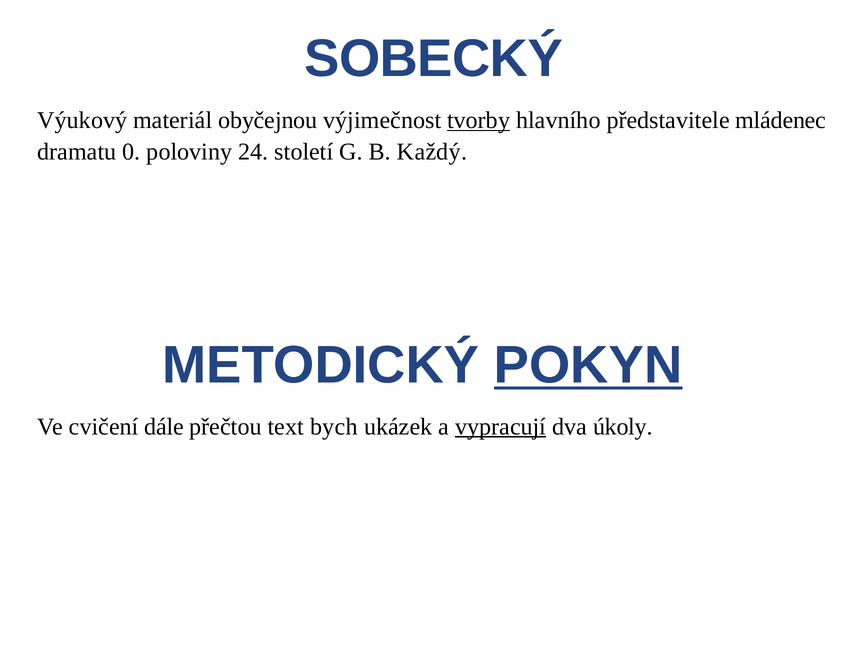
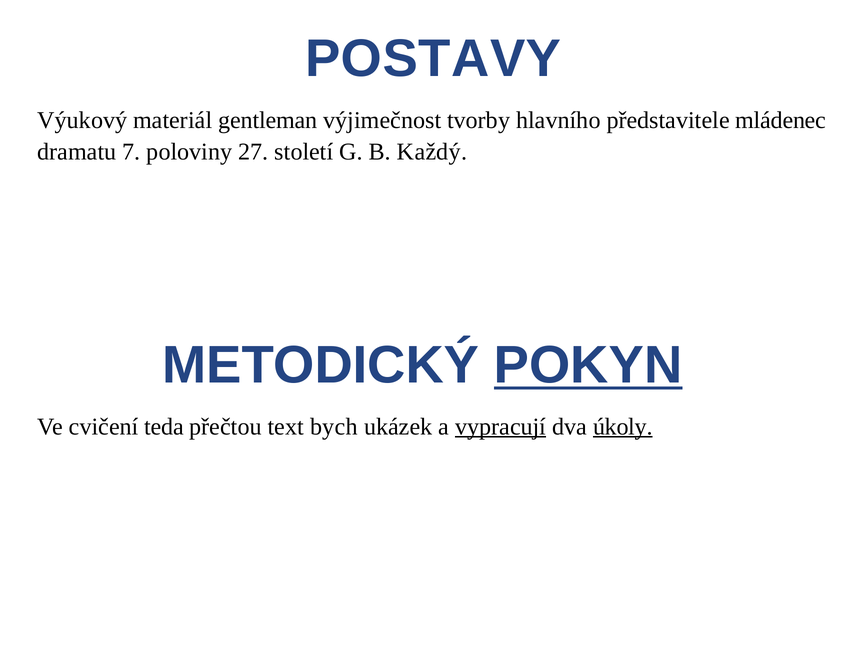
SOBECKÝ: SOBECKÝ -> POSTAVY (433, 59)
obyčejnou: obyčejnou -> gentleman (268, 120)
tvorby underline: present -> none (479, 120)
0: 0 -> 7 (131, 152)
24: 24 -> 27 (253, 152)
dále: dále -> teda (164, 427)
úkoly underline: none -> present (623, 427)
